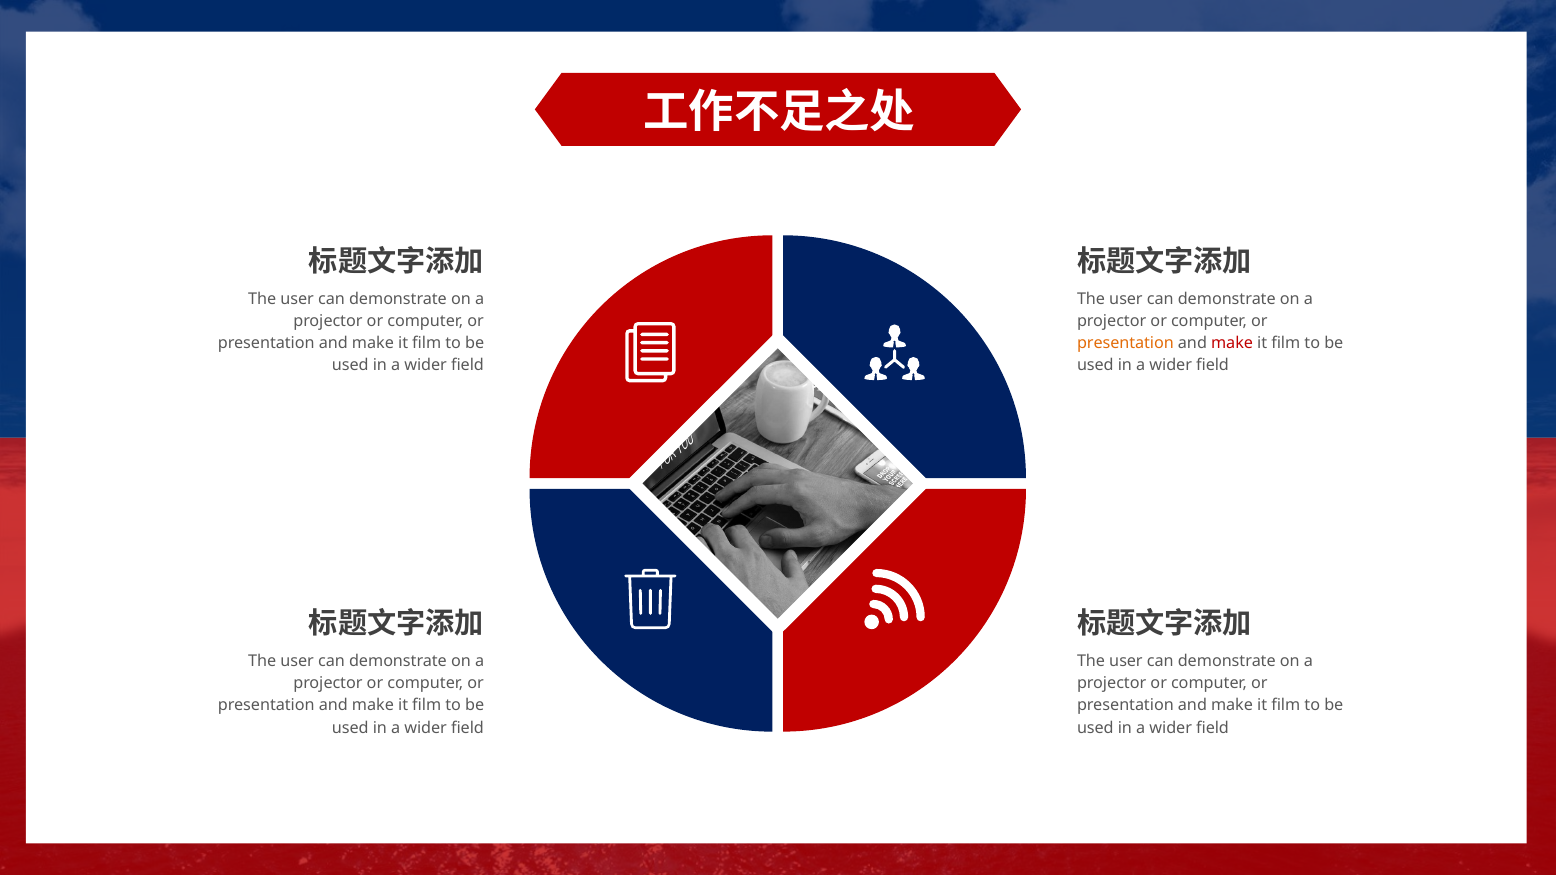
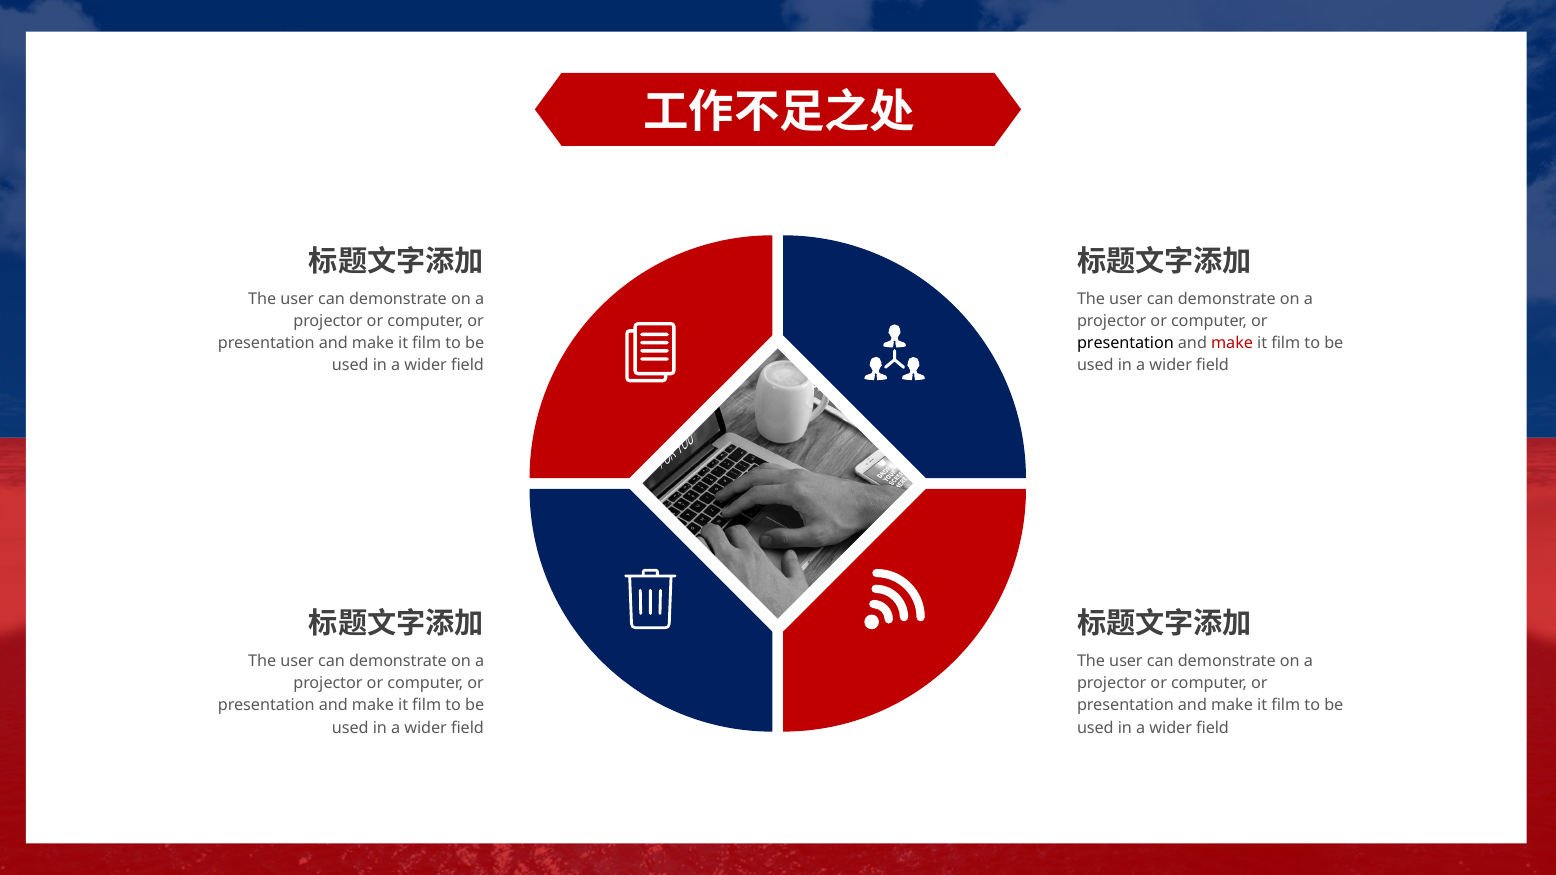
presentation colour: orange -> black (1125, 343)
